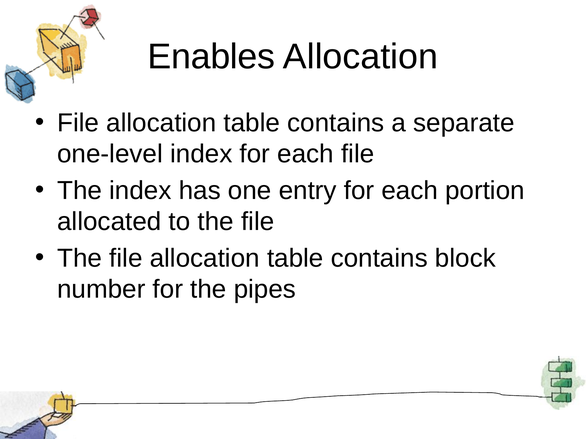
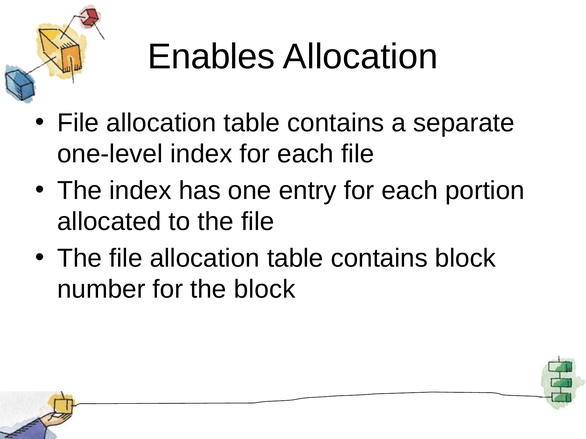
the pipes: pipes -> block (265, 290)
